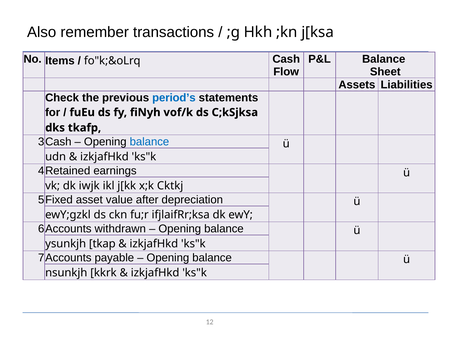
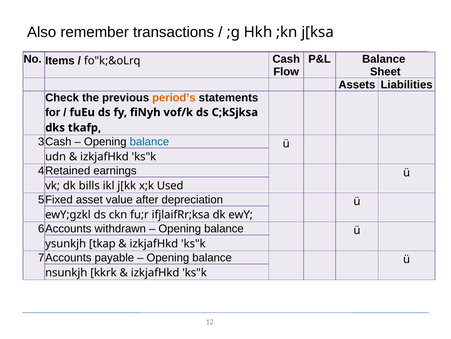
period’s colour: blue -> orange (174, 98)
iwjk: iwjk -> bills (89, 185)
Cktkj: Cktkj -> Used (170, 185)
